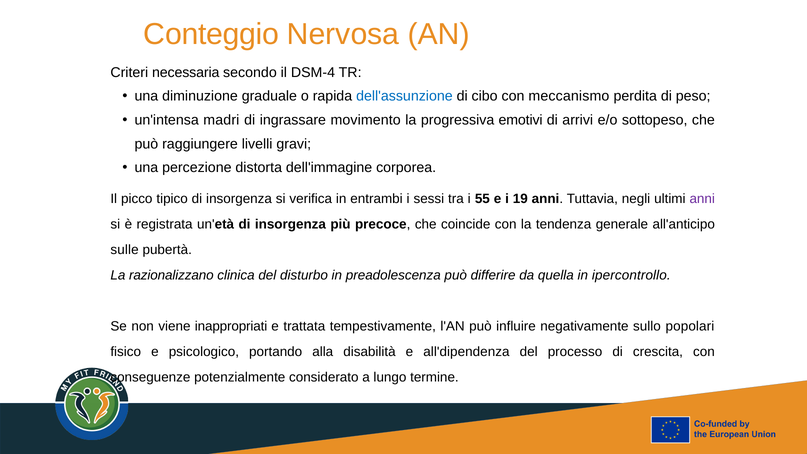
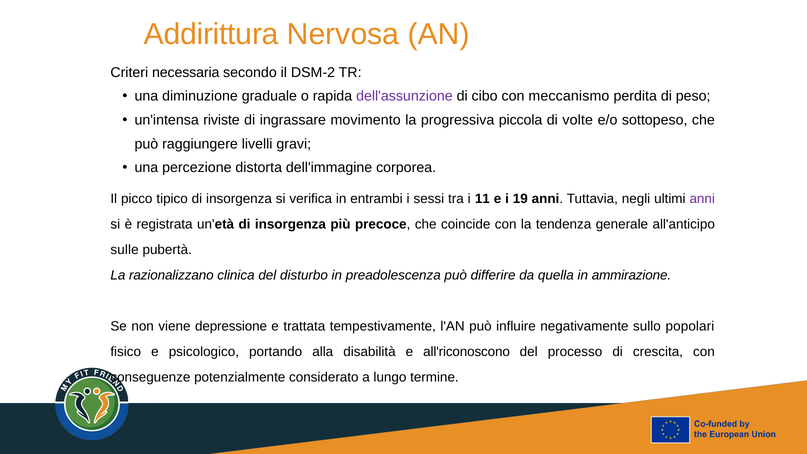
Conteggio: Conteggio -> Addirittura (211, 34)
DSM-4: DSM-4 -> DSM-2 (313, 72)
dell'assunzione colour: blue -> purple (404, 96)
madri: madri -> riviste (221, 120)
emotivi: emotivi -> piccola (521, 120)
arrivi: arrivi -> volte (578, 120)
55: 55 -> 11 (482, 199)
ipercontrollo: ipercontrollo -> ammirazione (631, 275)
inappropriati: inappropriati -> depressione (231, 326)
all'dipendenza: all'dipendenza -> all'riconoscono (467, 352)
